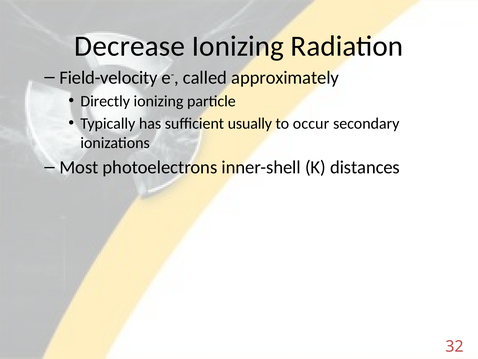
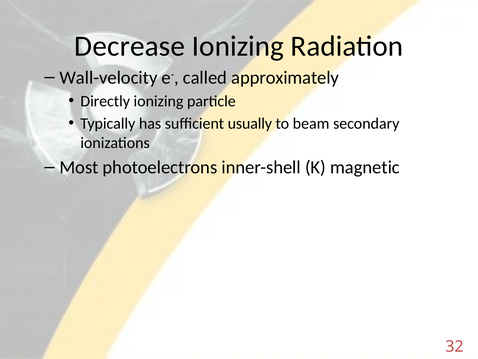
Field-velocity: Field-velocity -> Wall-velocity (108, 77)
occur: occur -> beam (311, 123)
distances: distances -> magnetic (365, 167)
